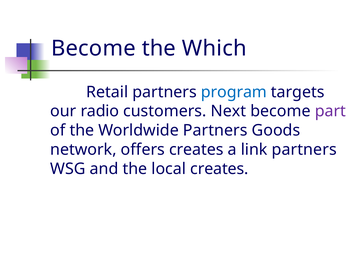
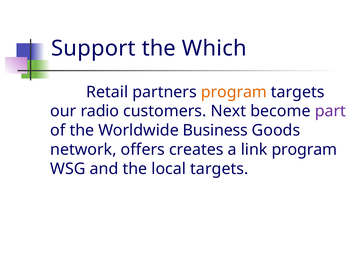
Become: Become -> Support (93, 48)
program colour: blue -> orange (234, 92)
Worldwide Partners: Partners -> Business (215, 130)
link partners: partners -> program (304, 150)
local creates: creates -> targets (219, 169)
